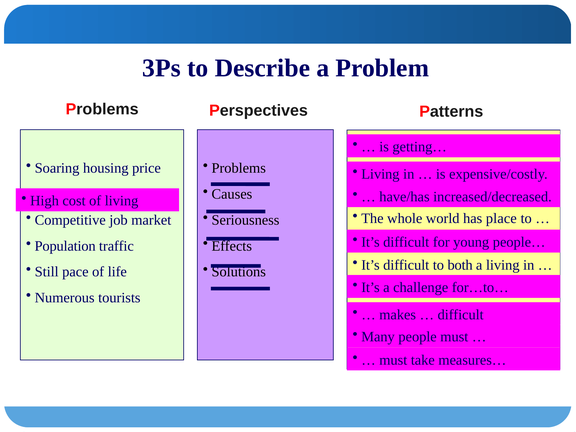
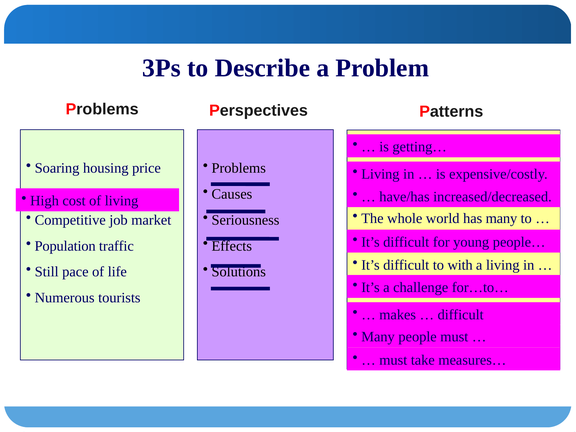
has place: place -> many (501, 219)
both: both -> with (460, 265)
